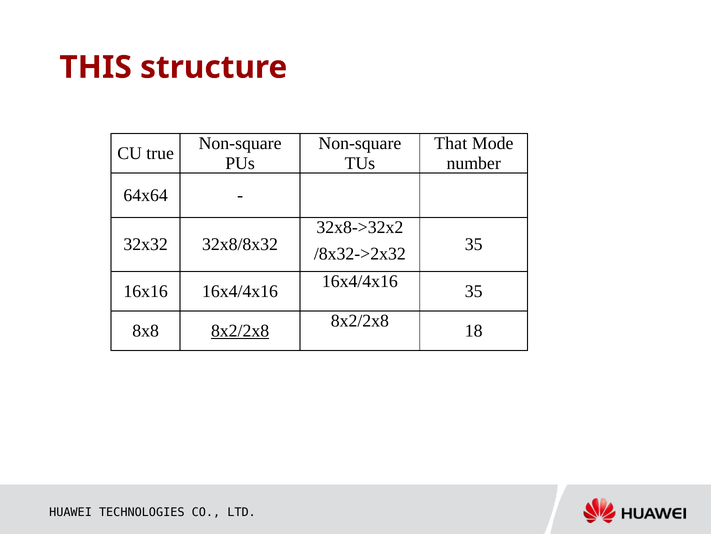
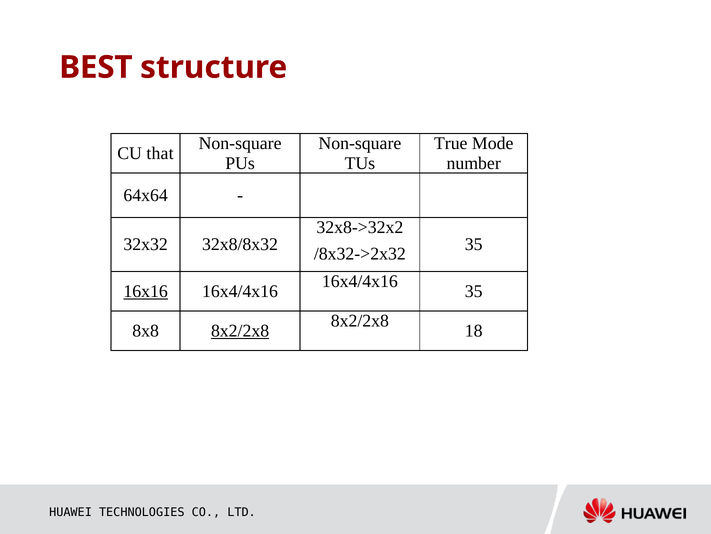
THIS: THIS -> BEST (96, 67)
That: That -> True (451, 143)
true: true -> that (160, 153)
16x16 underline: none -> present (146, 291)
